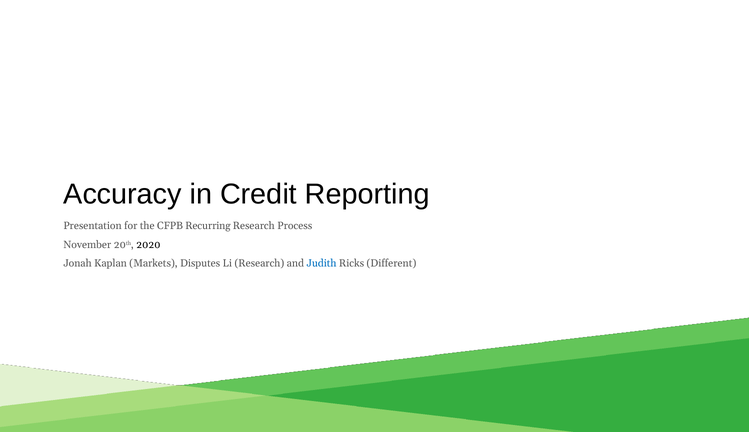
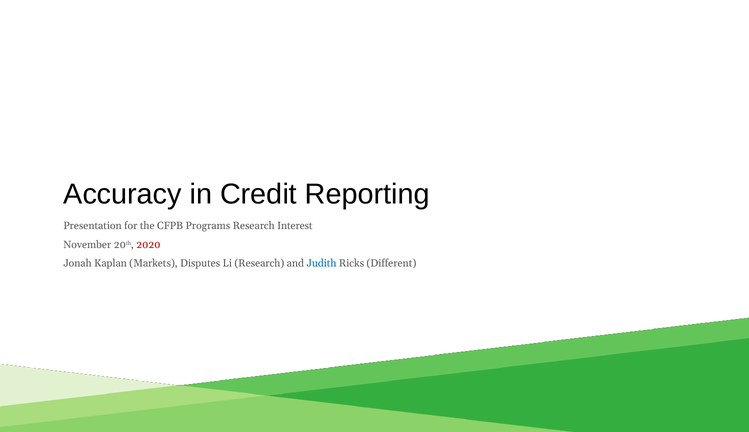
Recurring: Recurring -> Programs (208, 226)
Process: Process -> Interest (295, 226)
2020 colour: black -> red (148, 245)
